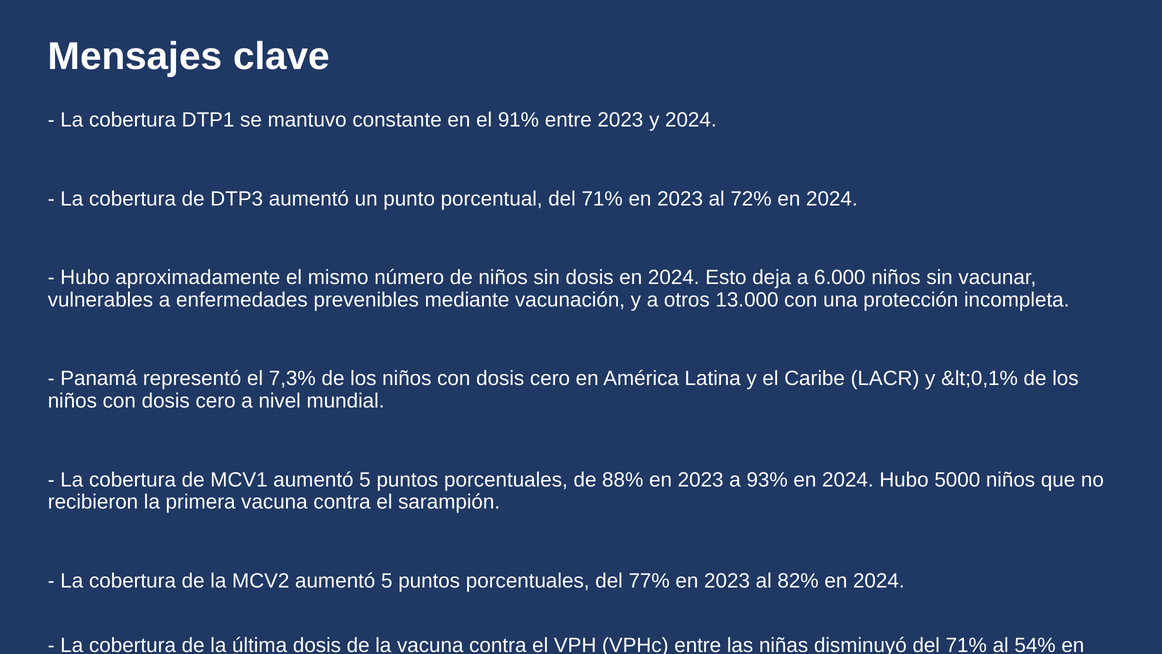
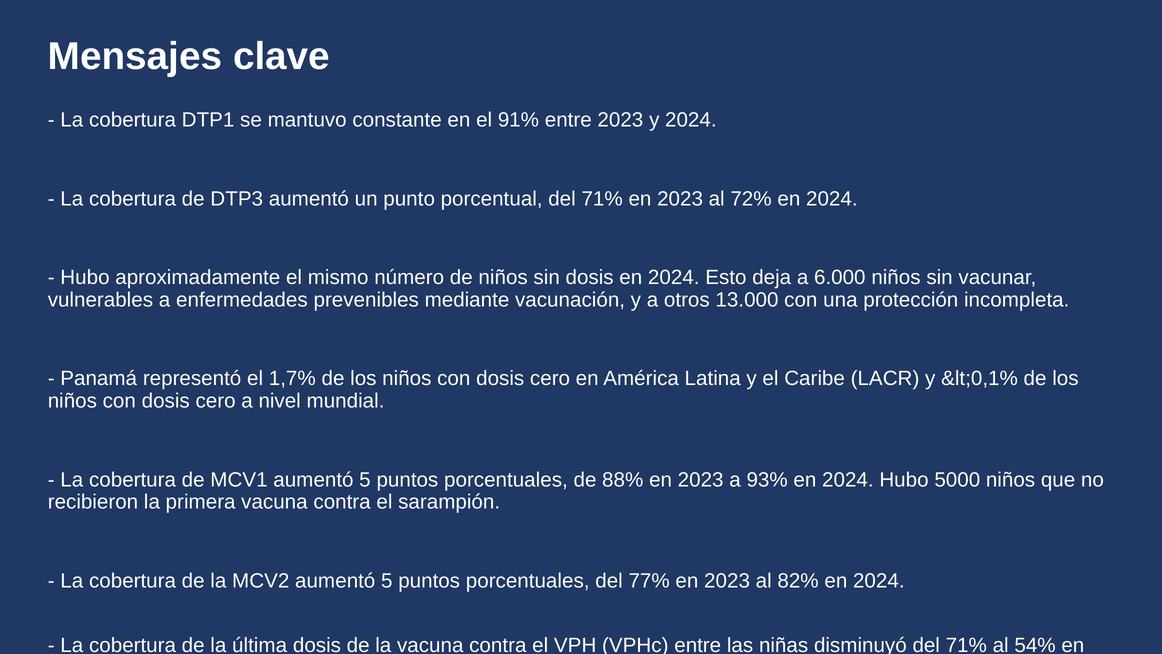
7,3%: 7,3% -> 1,7% (292, 378)
